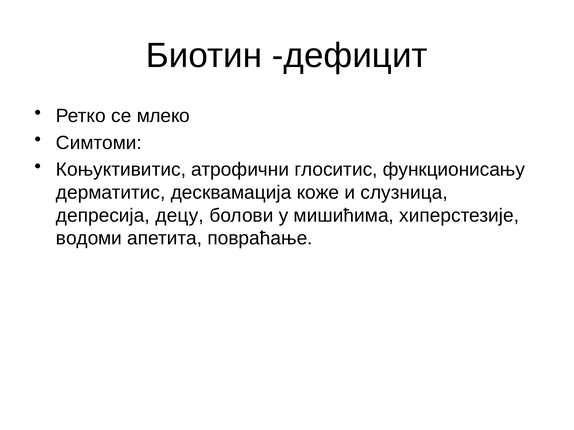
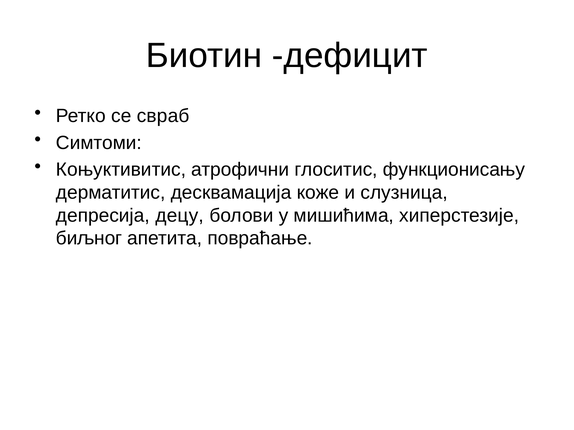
млеко: млеко -> свраб (163, 116)
водоми: водоми -> биљног (89, 239)
